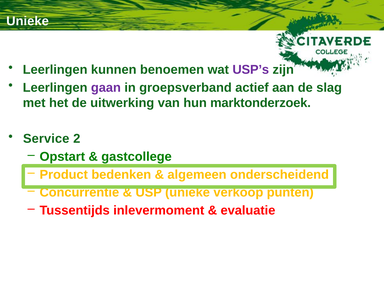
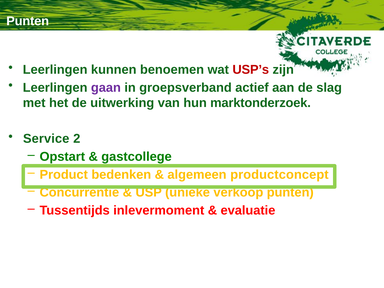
Unieke: Unieke -> Punten (28, 21)
USP’s colour: purple -> red (251, 70)
onderscheidend: onderscheidend -> productconcept (279, 175)
